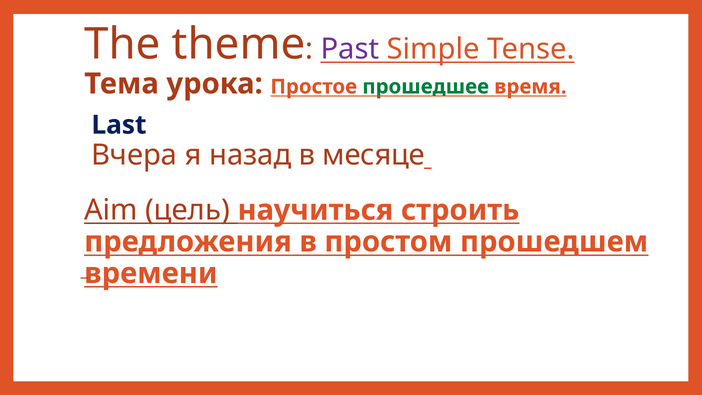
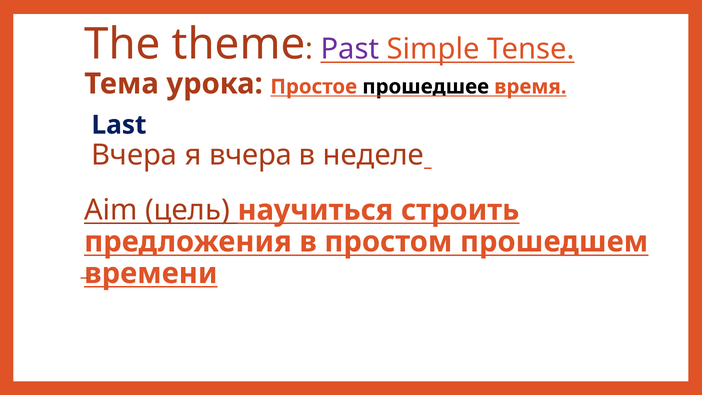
прошедшее colour: green -> black (426, 87)
я назад: назад -> вчера (250, 155)
месяце: месяце -> неделе (374, 155)
